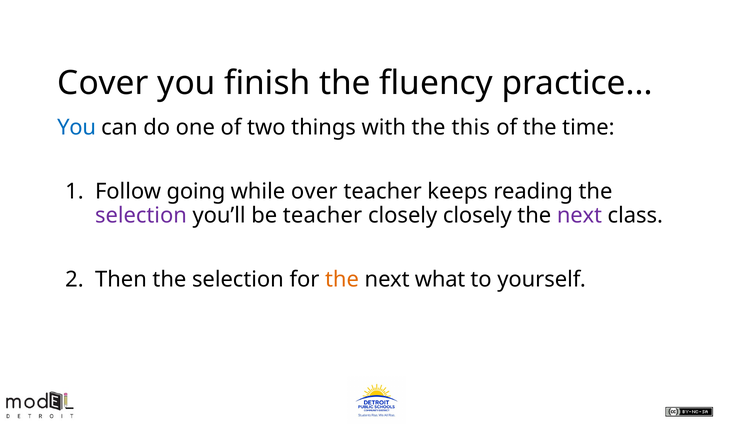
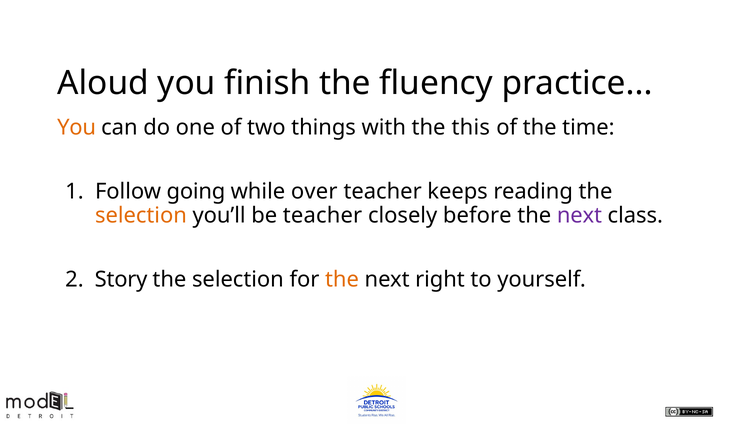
Cover: Cover -> Aloud (103, 83)
You colour: blue -> orange (77, 127)
selection colour: purple -> orange (141, 215)
closely closely: closely -> before (477, 215)
Then: Then -> Story (121, 279)
what: what -> right (440, 279)
